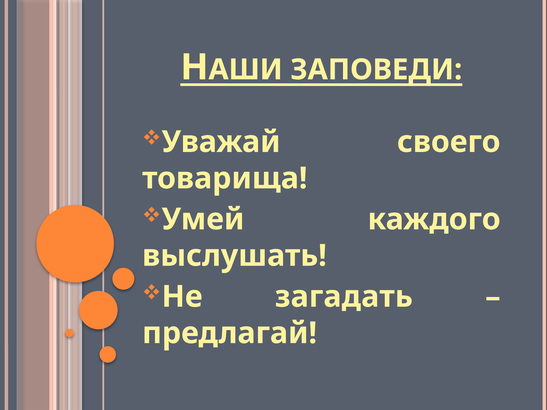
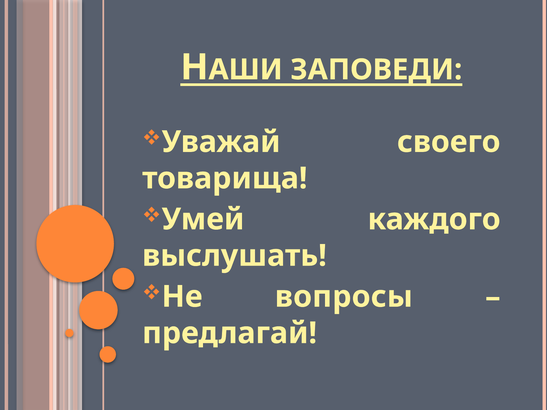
загадать: загадать -> вопросы (344, 297)
